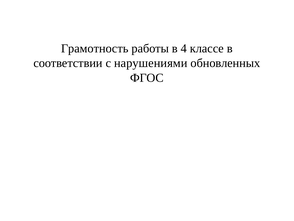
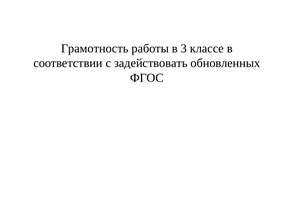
4: 4 -> 3 (184, 48)
нарушениями: нарушениями -> задействовать (151, 63)
